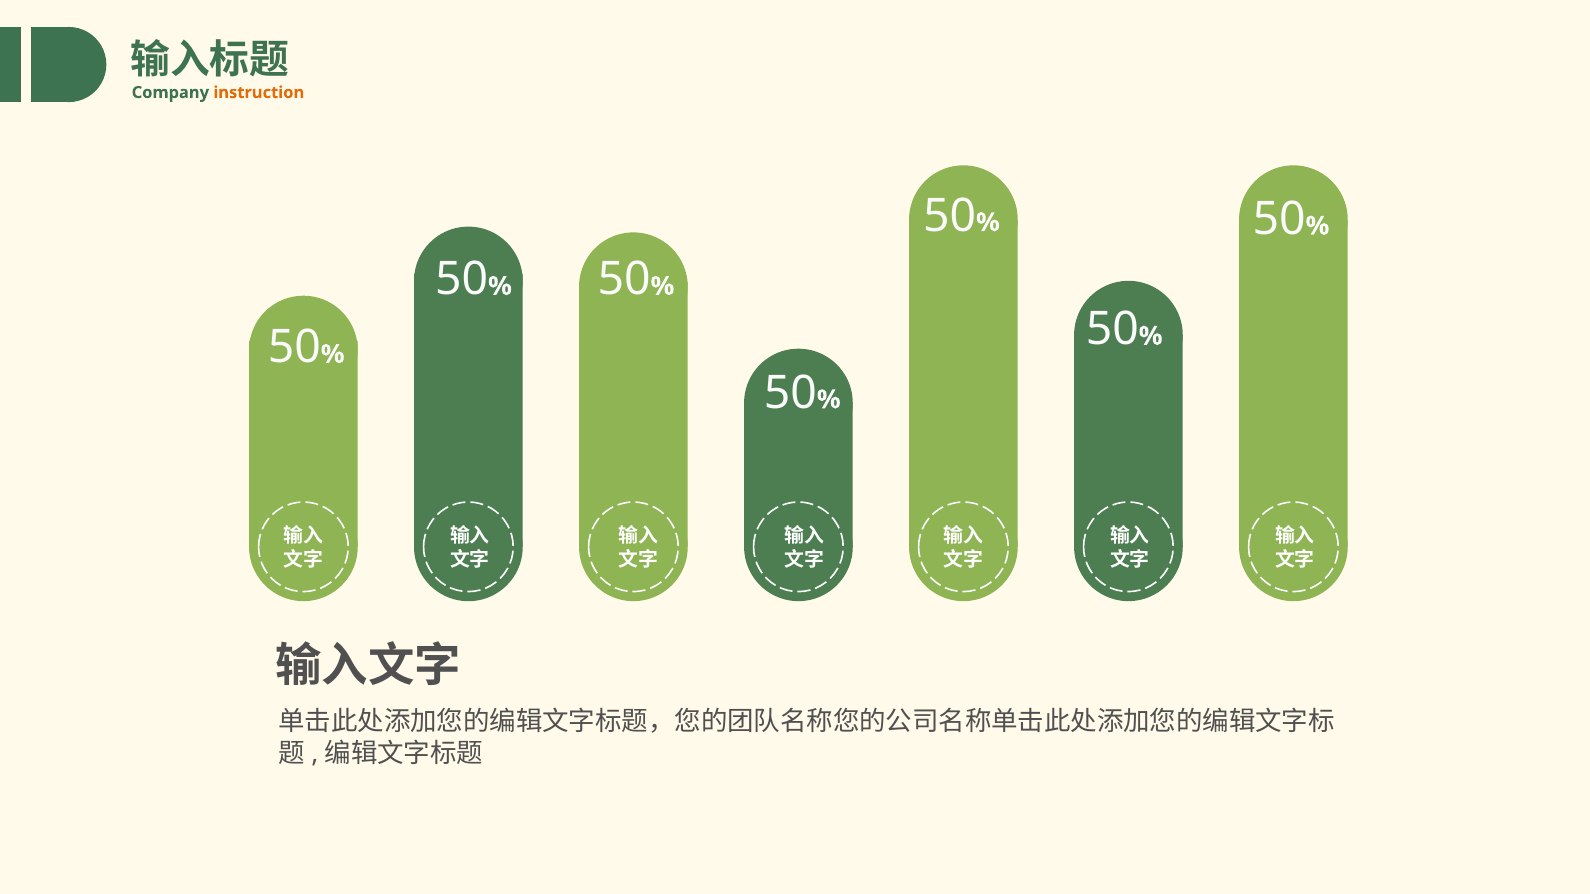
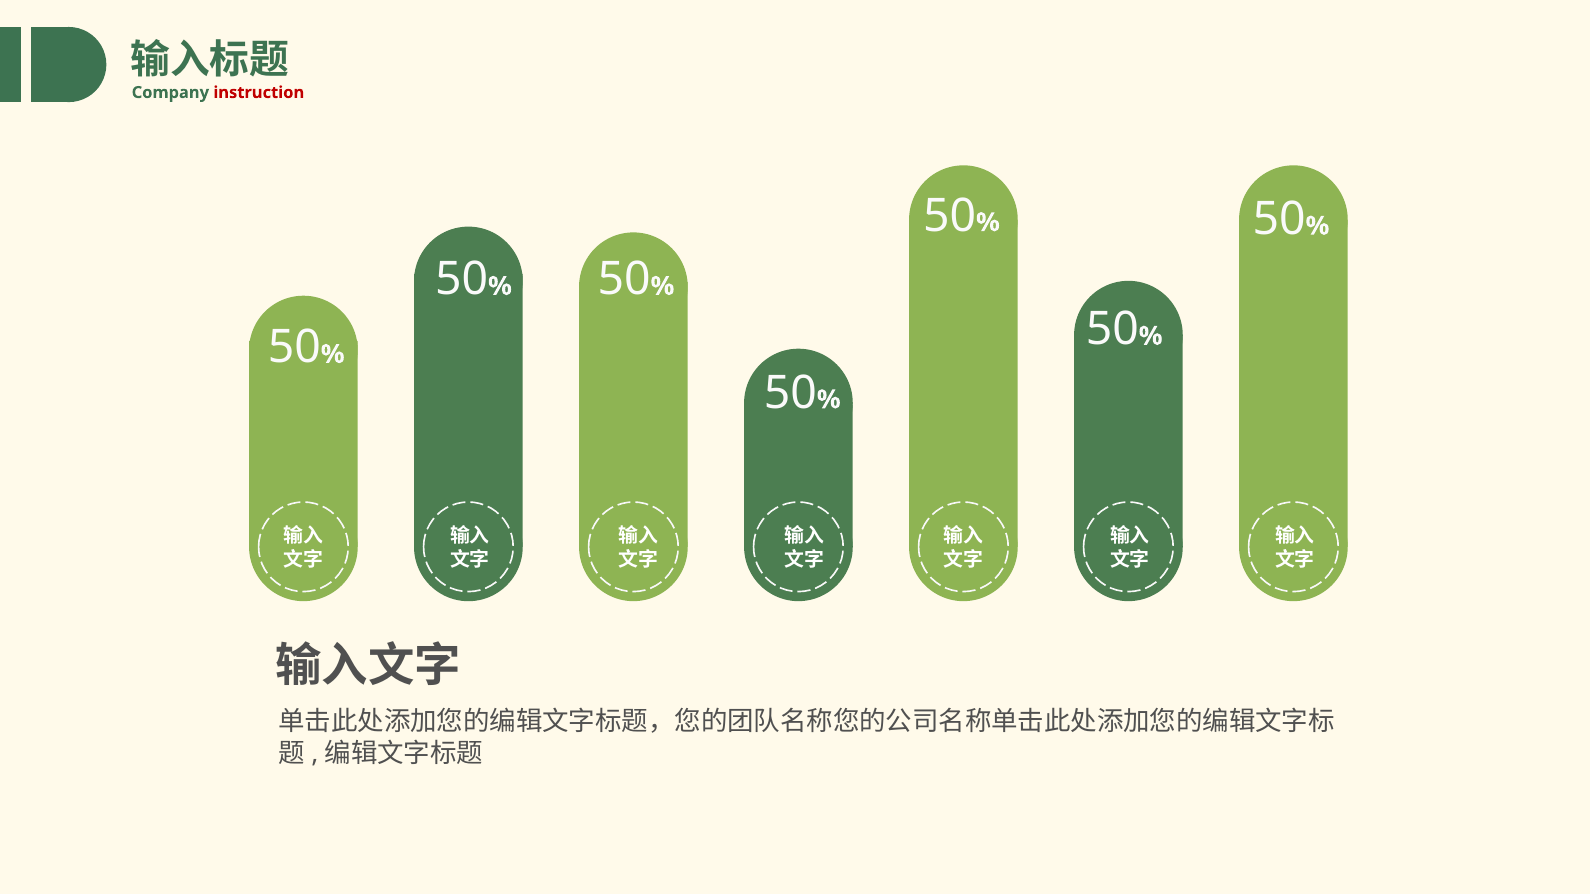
instruction colour: orange -> red (259, 93)
